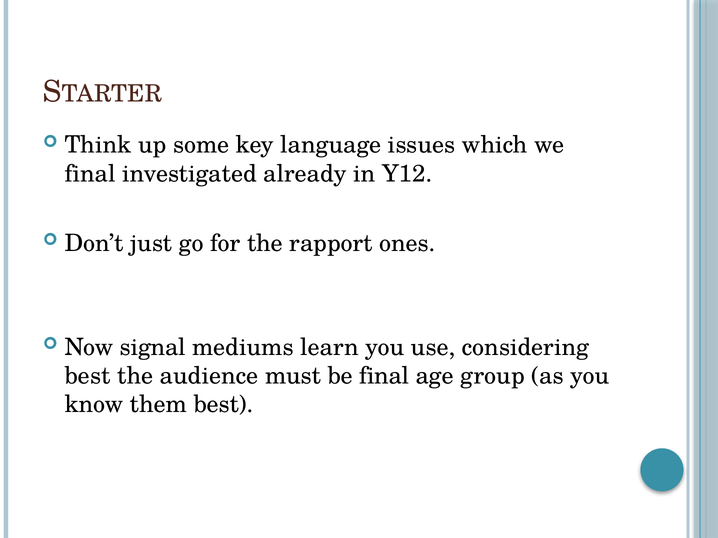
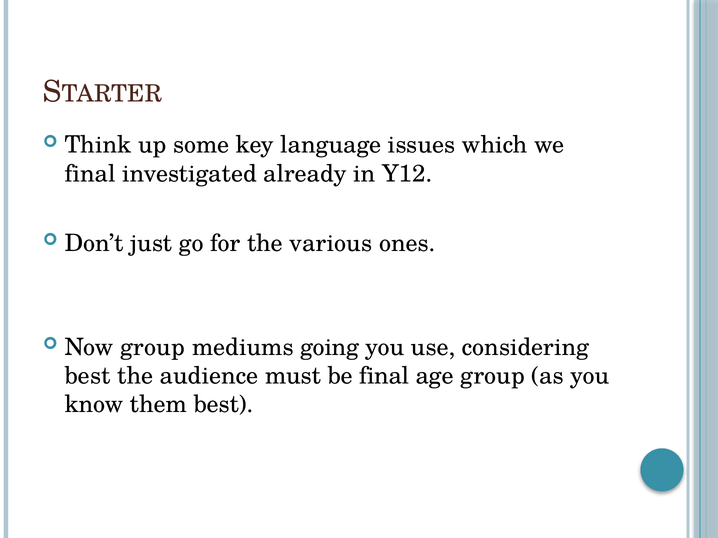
rapport: rapport -> various (331, 243)
Now signal: signal -> group (153, 348)
learn: learn -> going (330, 348)
